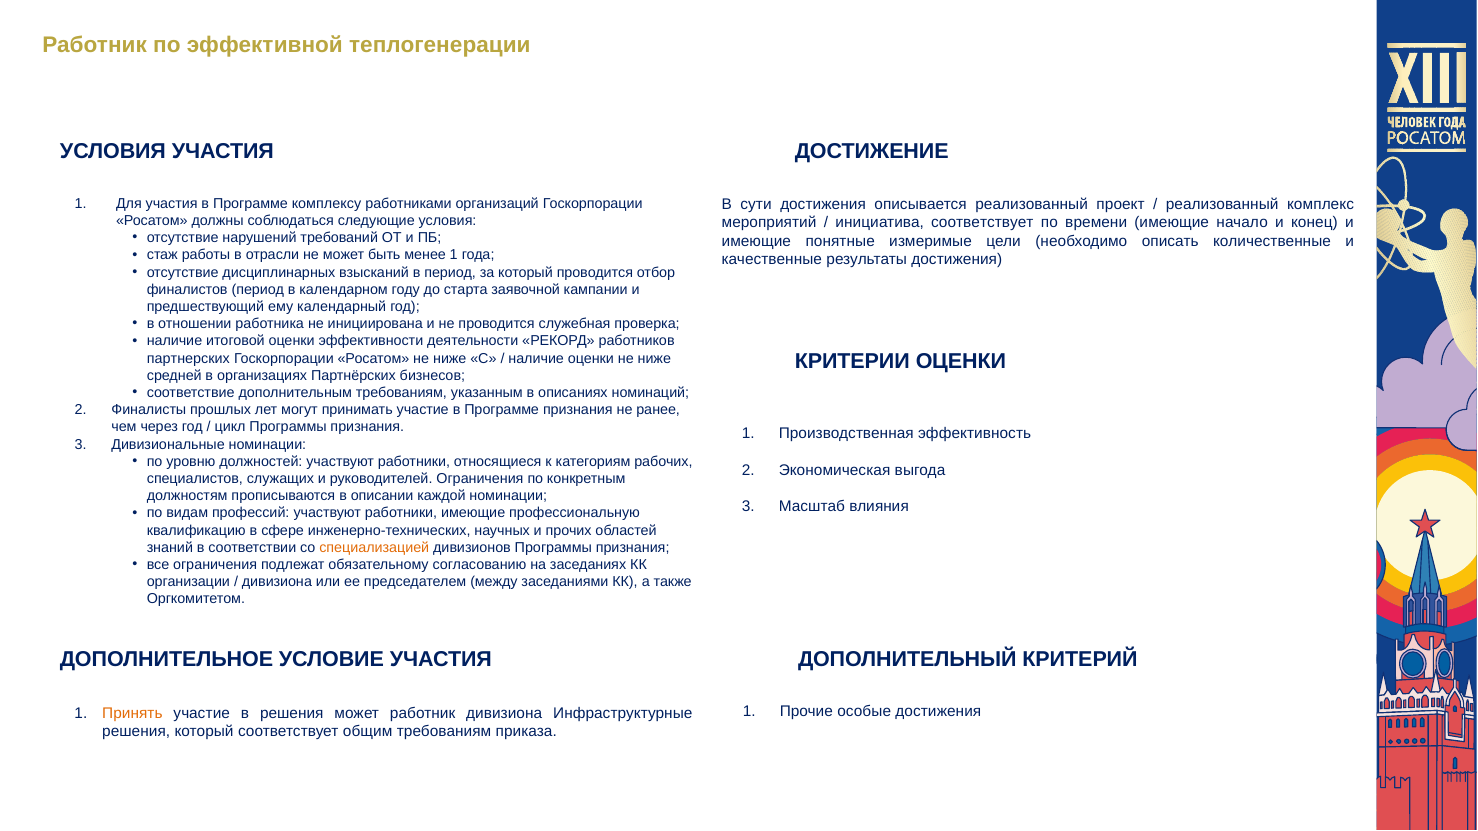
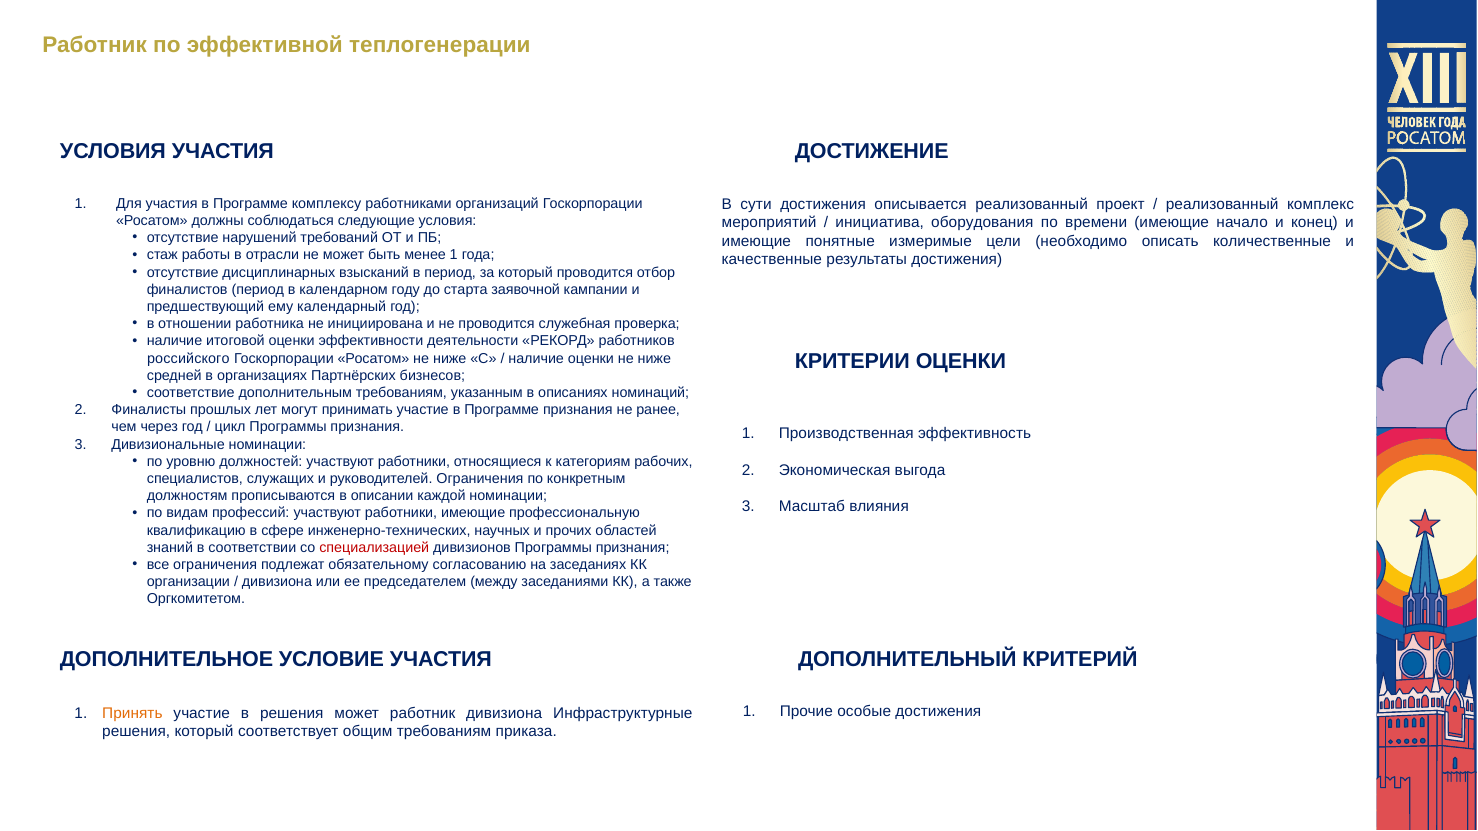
инициатива соответствует: соответствует -> оборудования (982, 223)
партнерских: партнерских -> российского (188, 359)
специализацией colour: orange -> red (374, 548)
